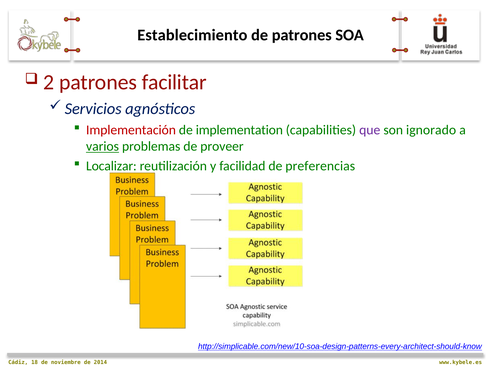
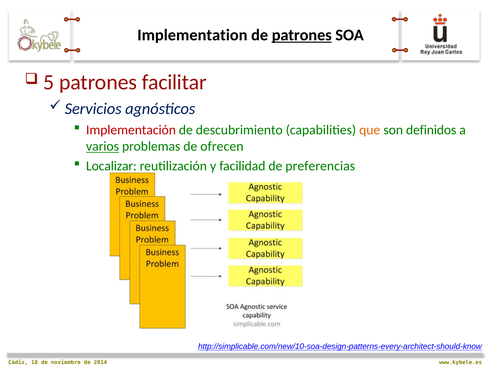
Establecimiento: Establecimiento -> Implementation (192, 35)
patrones underline: none -> present (302, 35)
2: 2 -> 5 (49, 82)
implementation: implementation -> descubrimiento (239, 130)
que colour: purple -> orange (370, 130)
ignorado: ignorado -> definidos (431, 130)
proveer: proveer -> ofrecen (222, 146)
